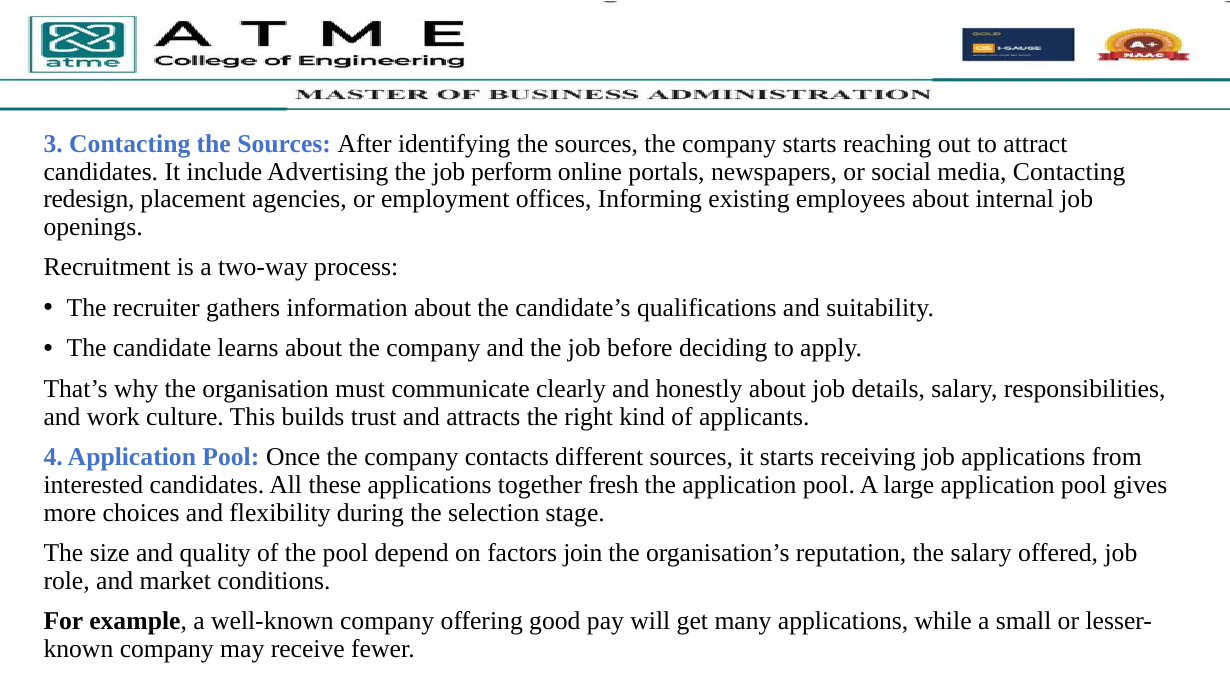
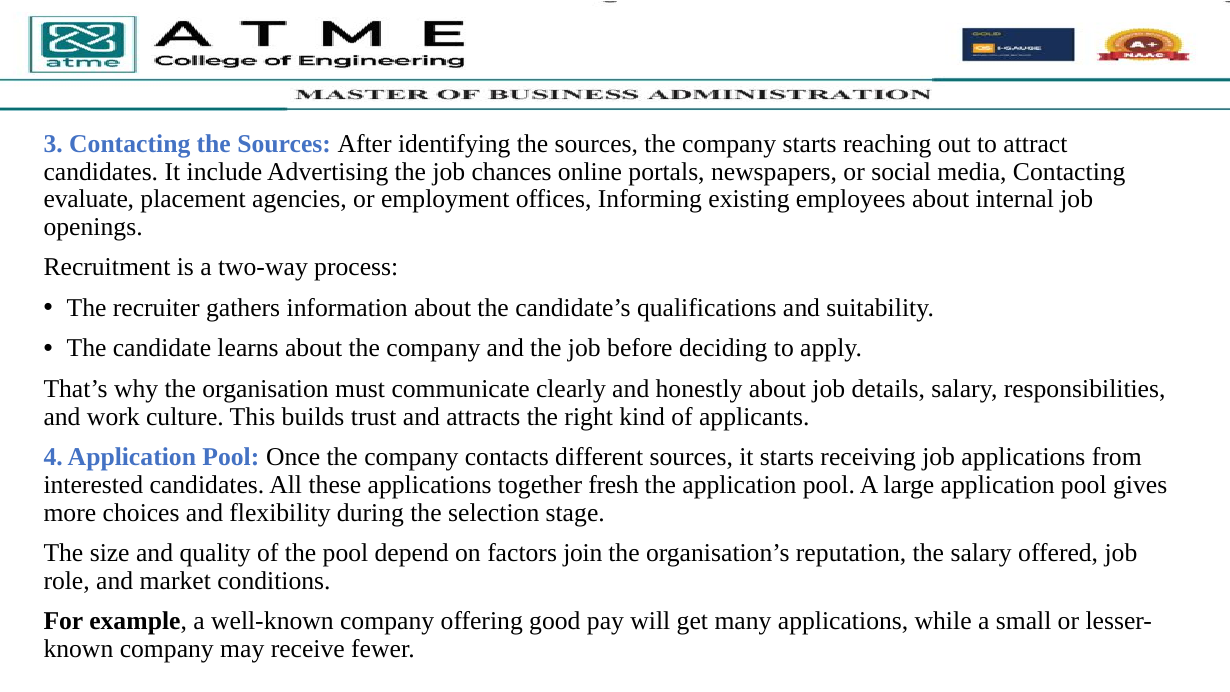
perform: perform -> chances (512, 172)
redesign: redesign -> evaluate (89, 199)
